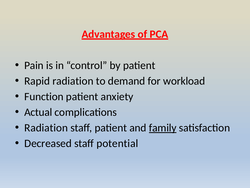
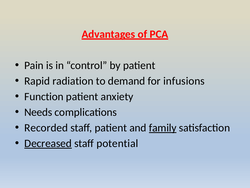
workload: workload -> infusions (184, 81)
Actual: Actual -> Needs (38, 112)
Radiation: Radiation -> Recorded (46, 127)
Decreased underline: none -> present (48, 143)
